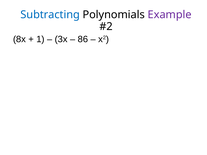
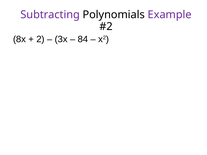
Subtracting colour: blue -> purple (50, 15)
1: 1 -> 2 (40, 39)
86: 86 -> 84 (83, 39)
